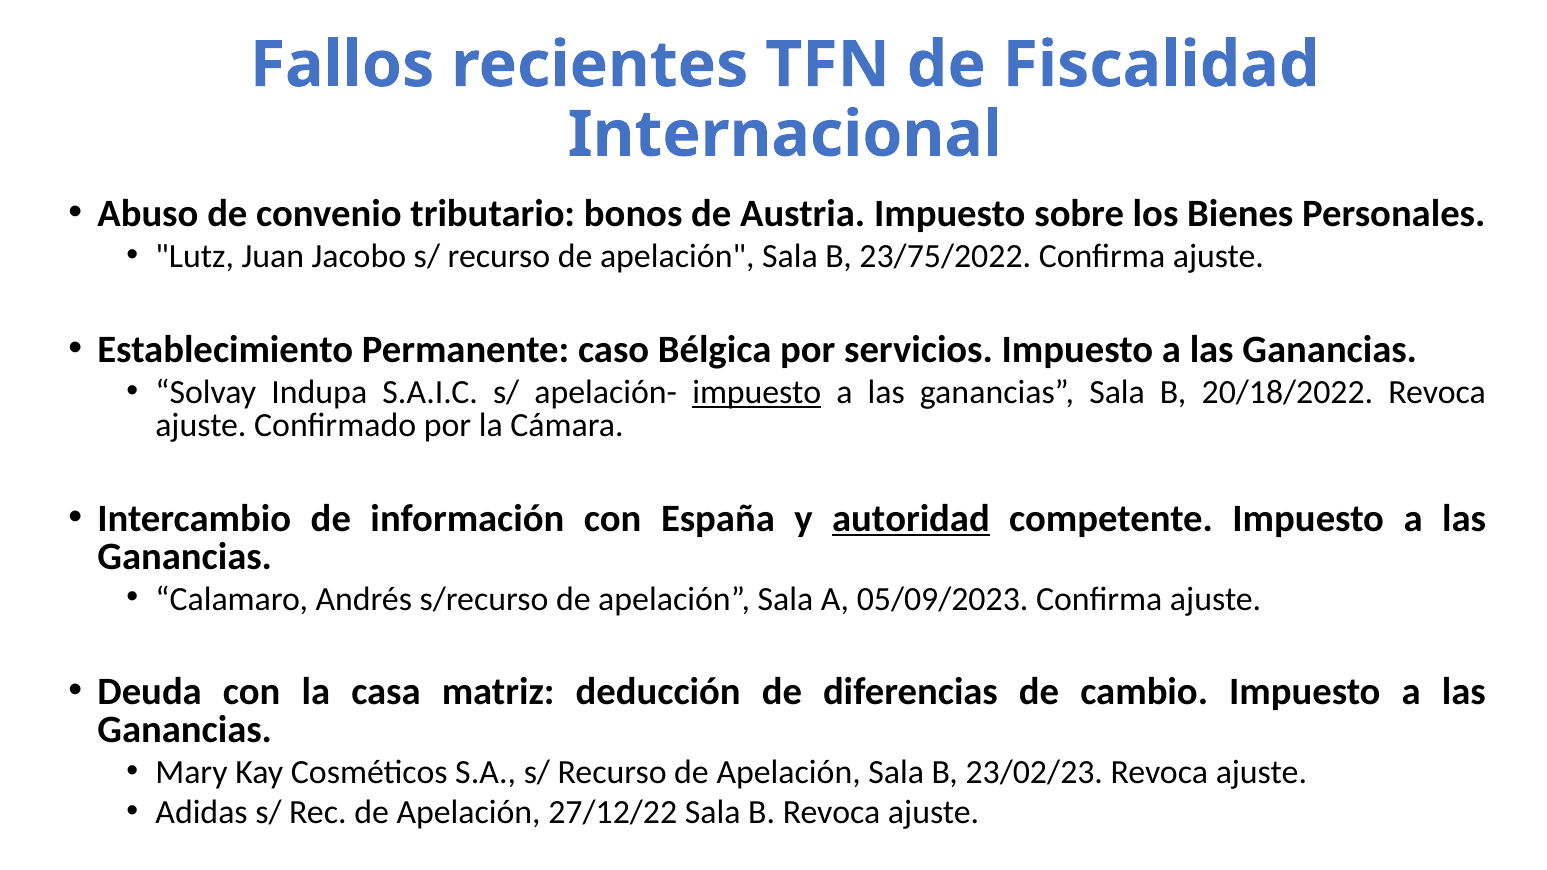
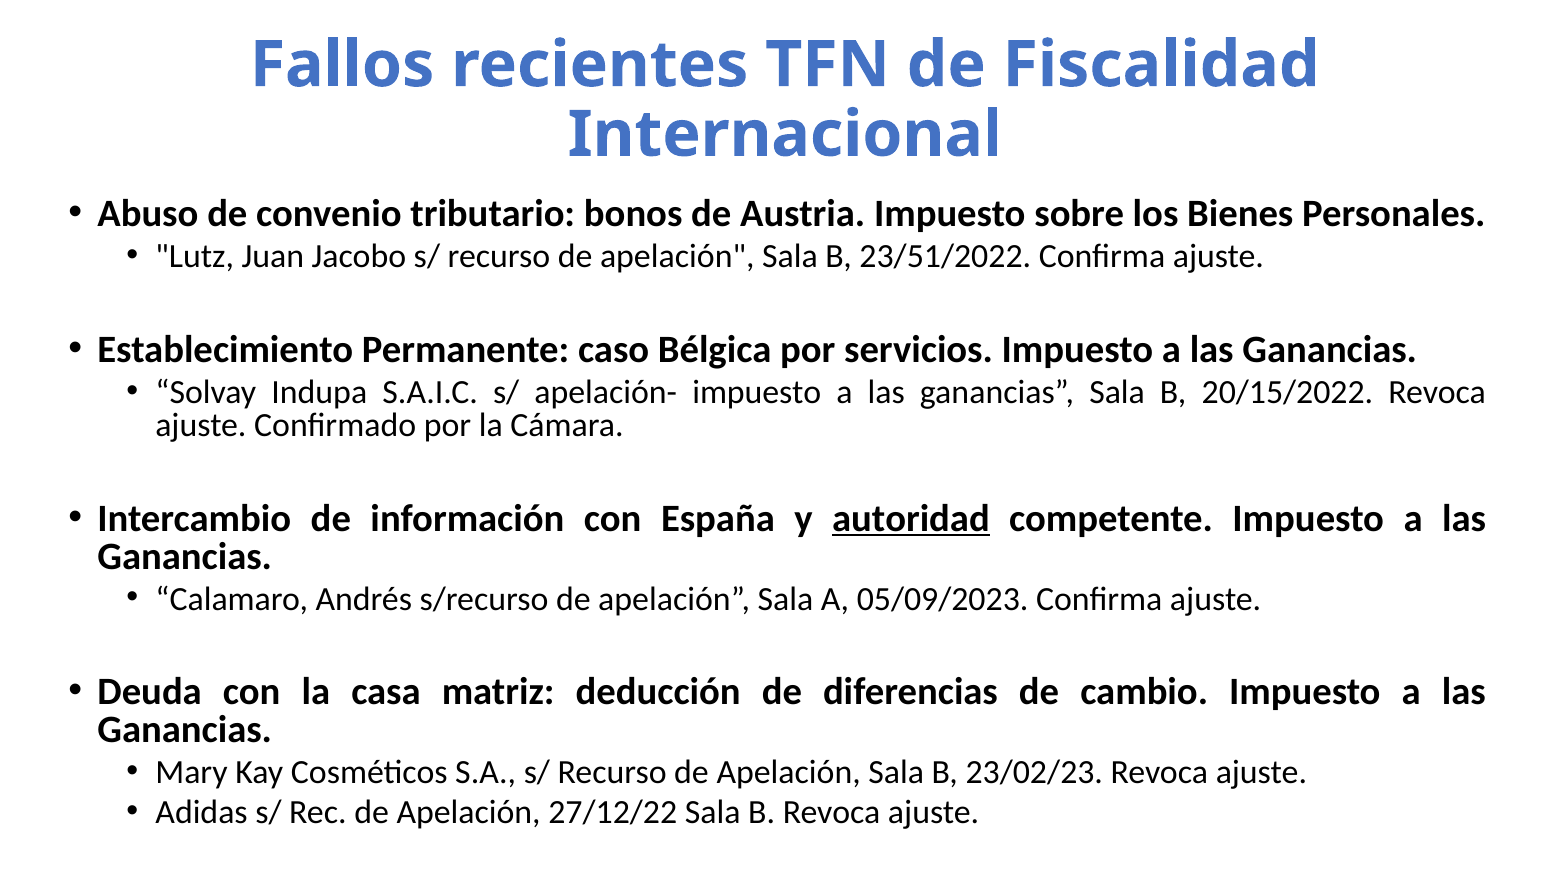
23/75/2022: 23/75/2022 -> 23/51/2022 (945, 257)
impuesto underline: present -> none (757, 393)
20/18/2022: 20/18/2022 -> 20/15/2022 (1287, 393)
